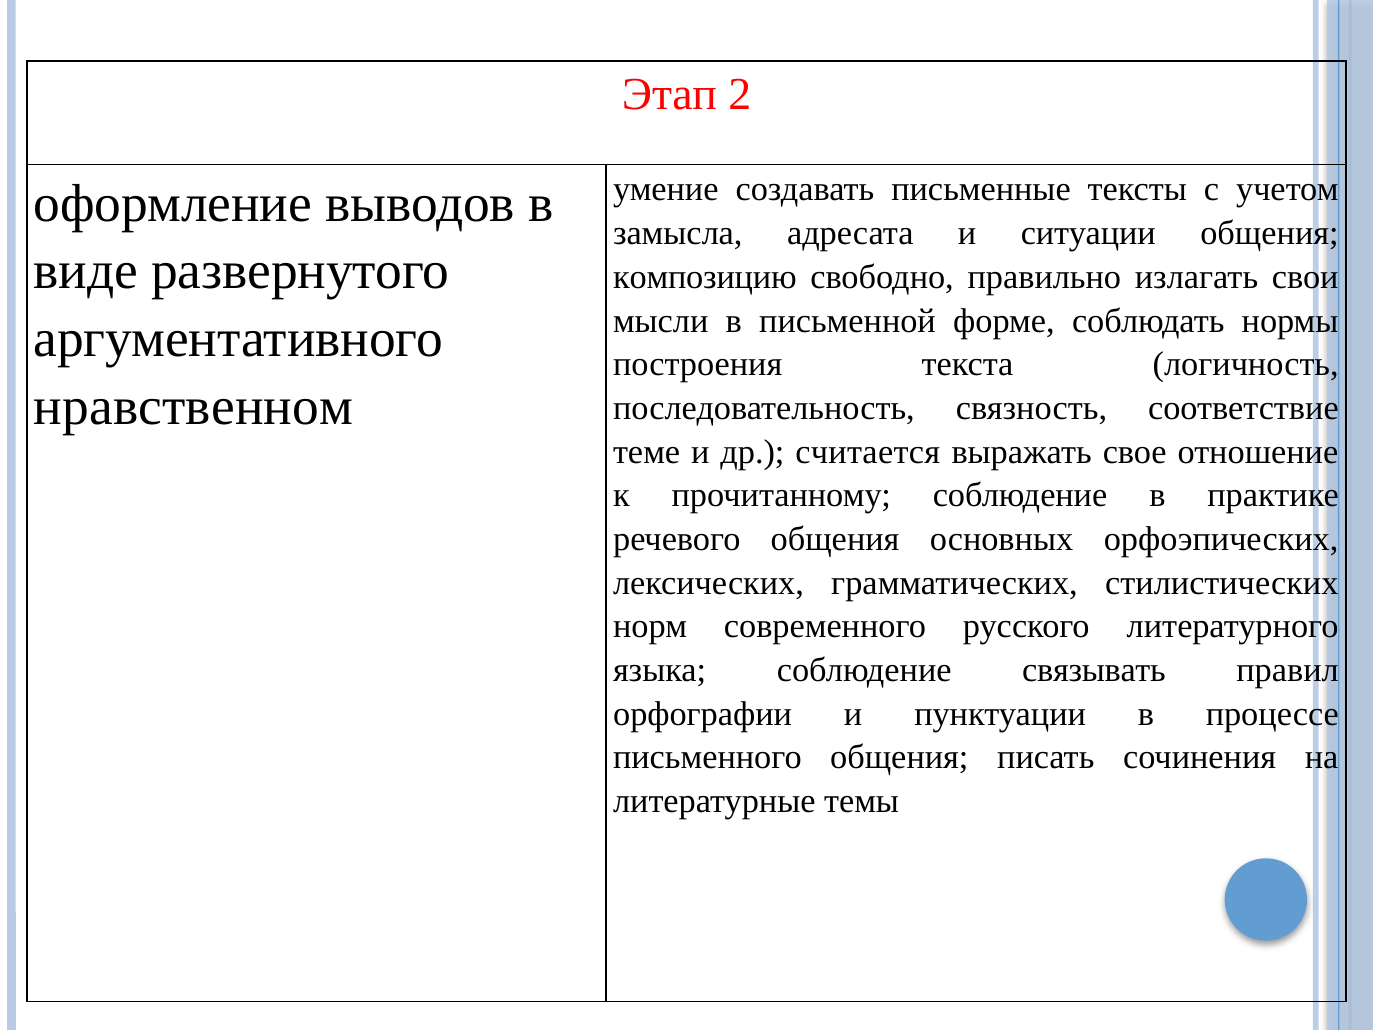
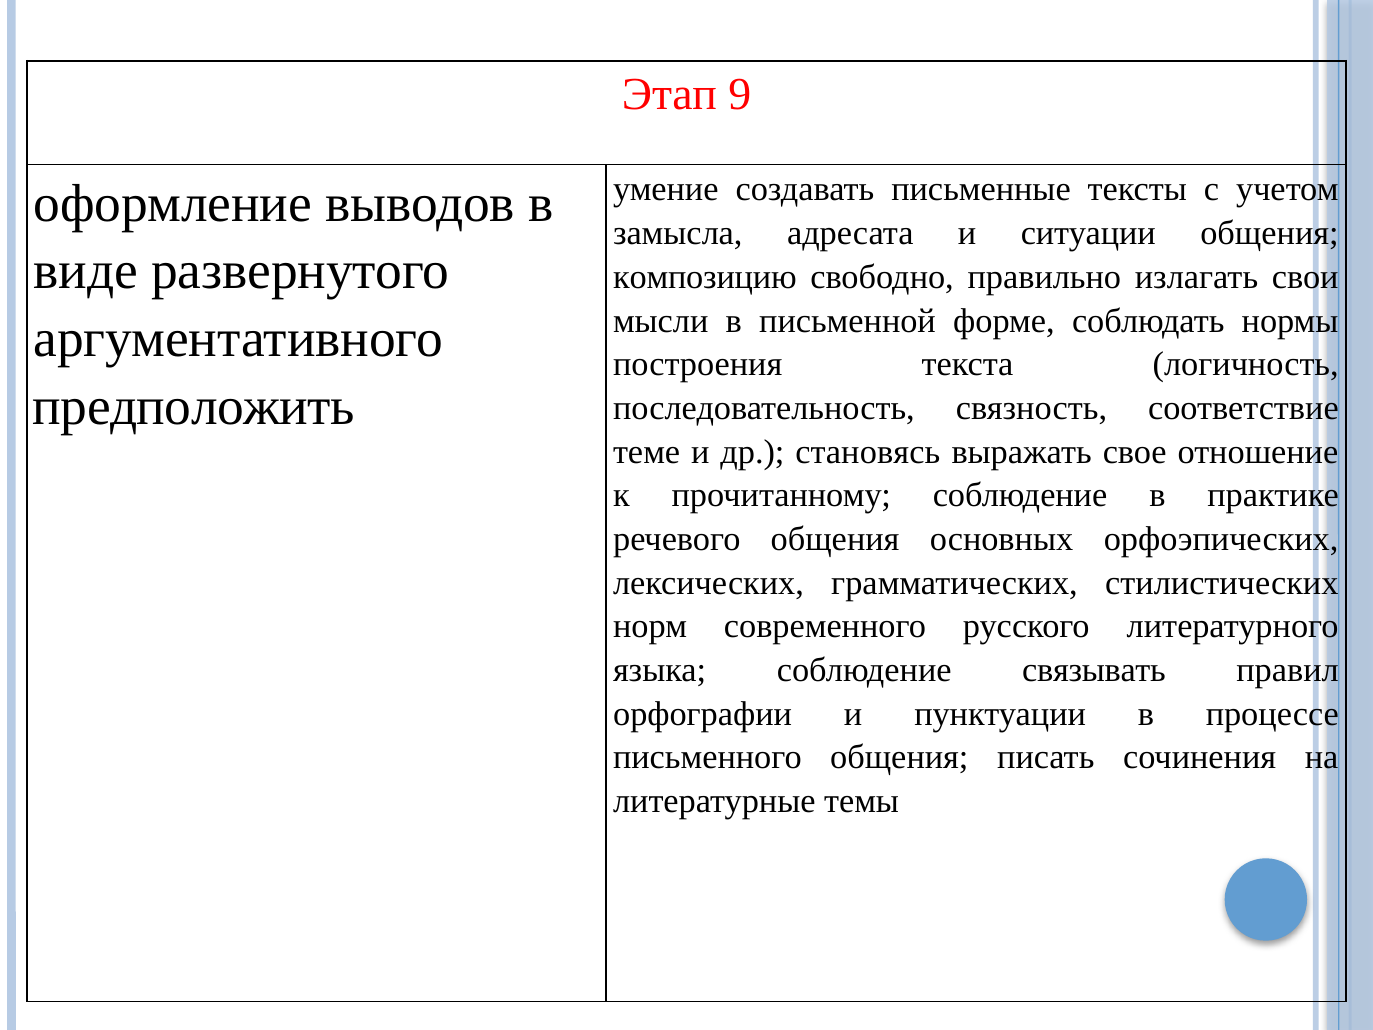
2: 2 -> 9 (740, 94)
нравственном: нравственном -> предположить (194, 407)
считается: считается -> становясь (868, 452)
